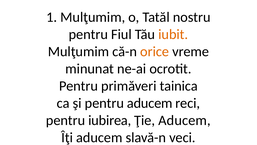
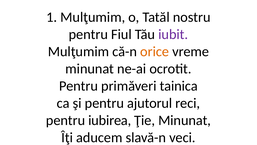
iubit colour: orange -> purple (173, 34)
pentru aducem: aducem -> ajutorul (150, 103)
Ţie Aducem: Aducem -> Minunat (185, 120)
